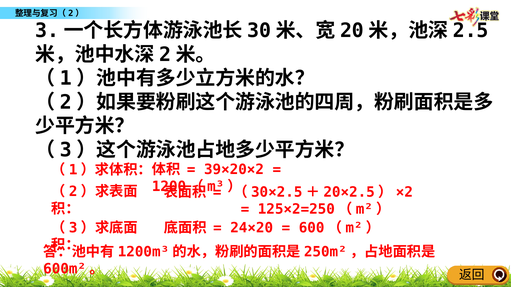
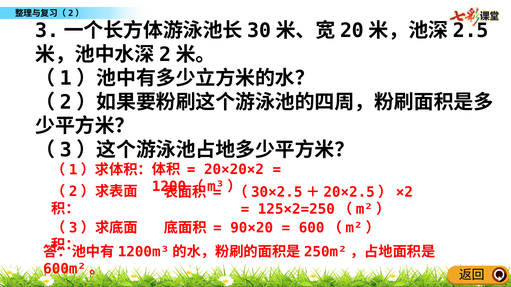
39×20×2: 39×20×2 -> 20×20×2 (234, 170)
24×20: 24×20 -> 90×20 (252, 228)
